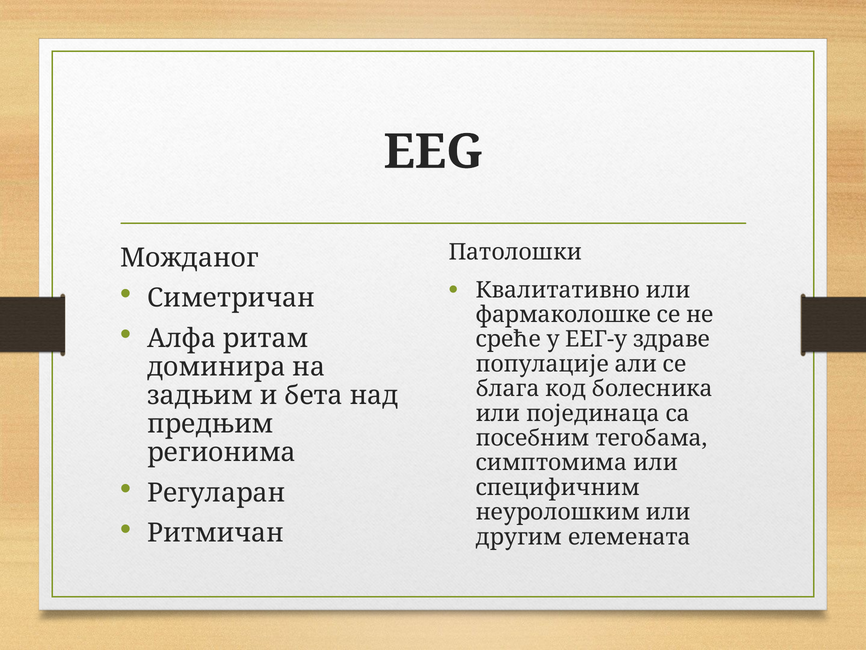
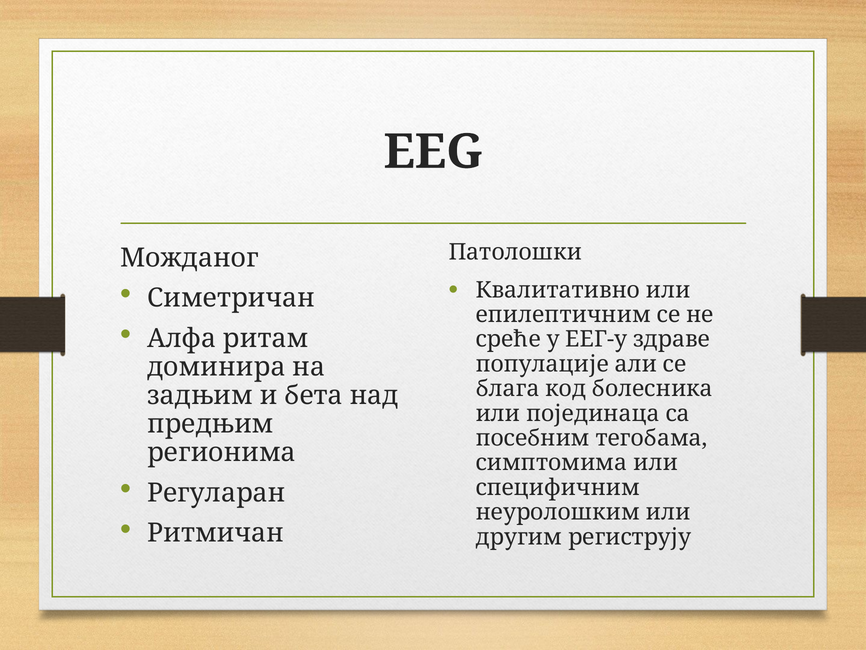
фармаколошке: фармаколошке -> епилептичним (563, 314)
елемената: елемената -> региструју (630, 537)
